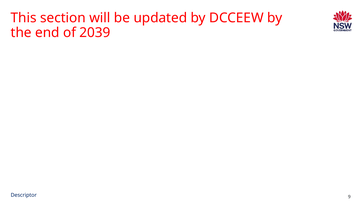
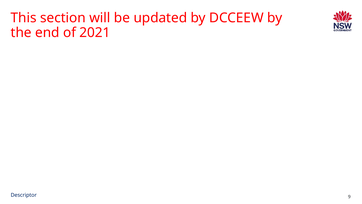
2039: 2039 -> 2021 (95, 33)
